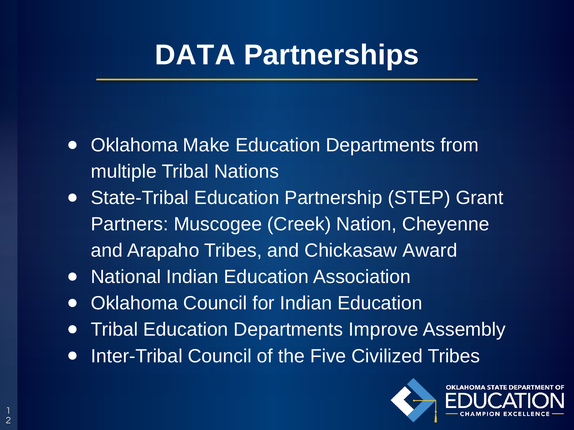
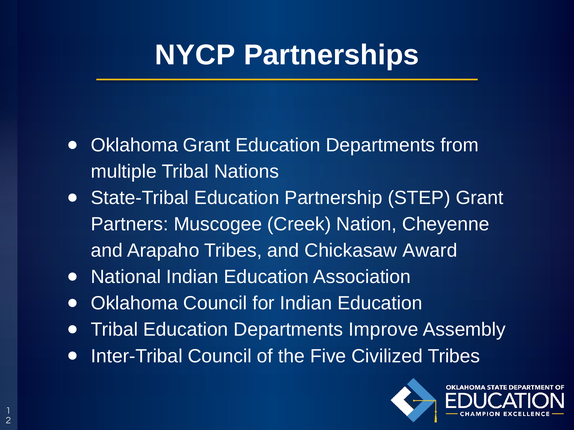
DATA: DATA -> NYCP (195, 55)
Oklahoma Make: Make -> Grant (207, 145)
